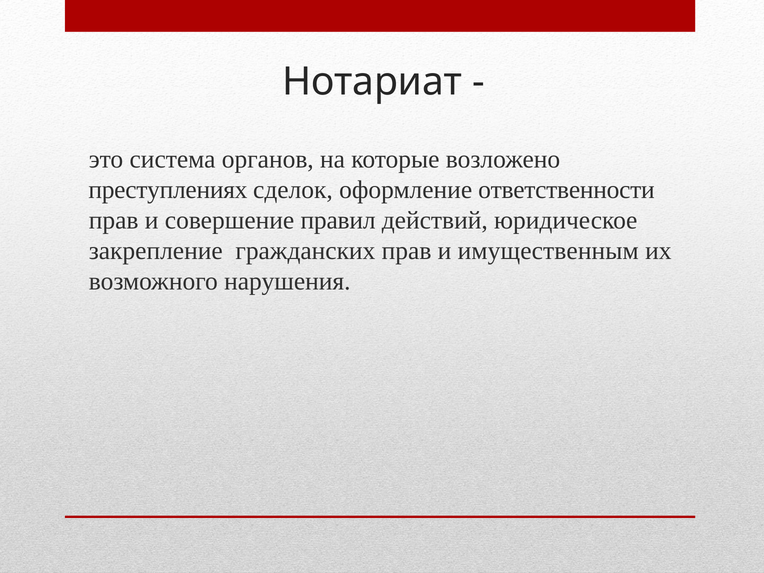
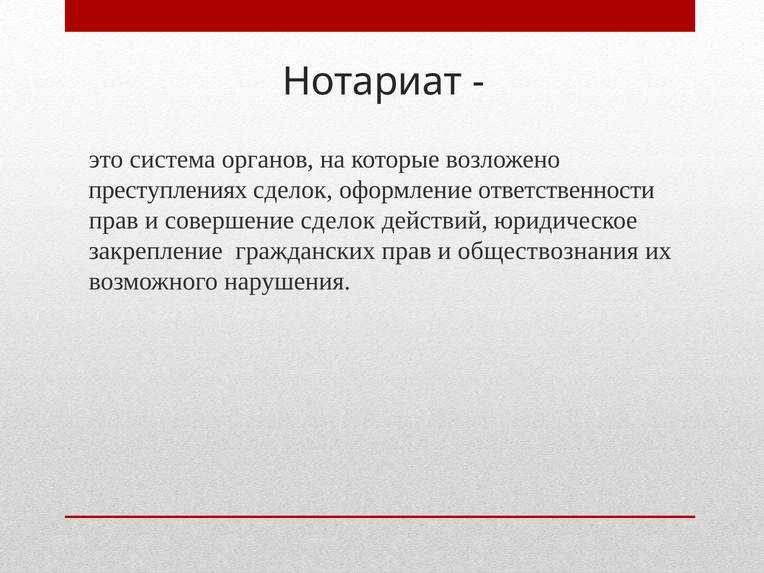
совершение правил: правил -> сделок (338, 220)
имущественным: имущественным -> обществознания (548, 251)
